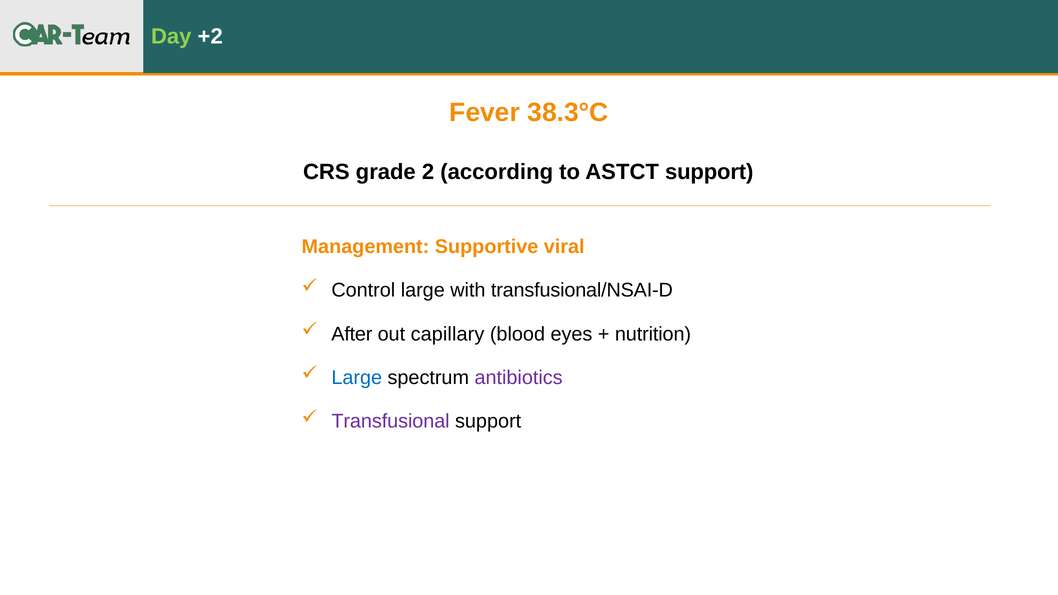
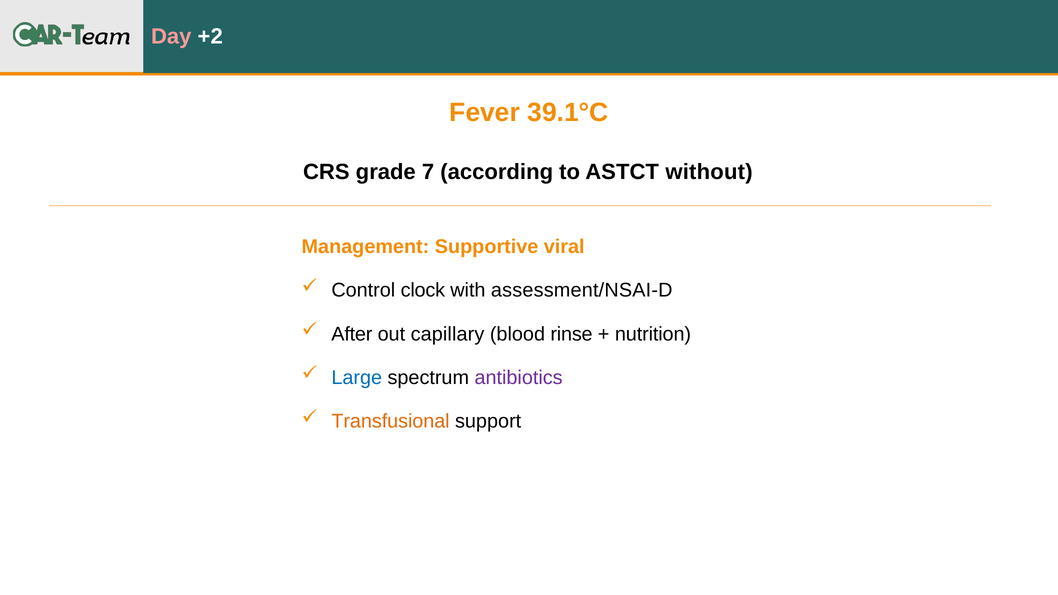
Day colour: light green -> pink (171, 36)
38.3°C: 38.3°C -> 39.1°C (568, 113)
2: 2 -> 7 (428, 172)
ASTCT support: support -> without (709, 172)
Control large: large -> clock (423, 290)
transfusional/NSAI-D: transfusional/NSAI-D -> assessment/NSAI-D (582, 290)
eyes: eyes -> rinse (572, 334)
Transfusional colour: purple -> orange (391, 421)
